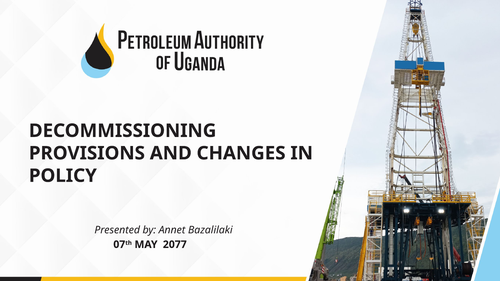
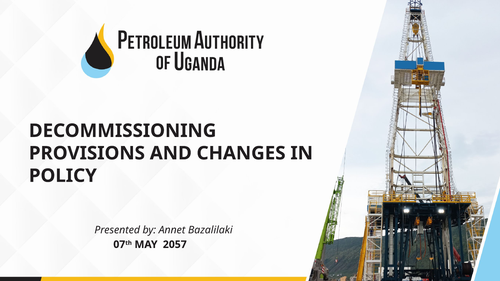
2077: 2077 -> 2057 (175, 245)
